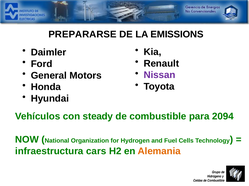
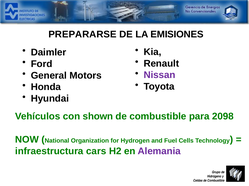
EMISSIONS: EMISSIONS -> EMISIONES (177, 34)
steady: steady -> shown (98, 117)
2094: 2094 -> 2098 (223, 117)
Alemania colour: orange -> purple (159, 152)
